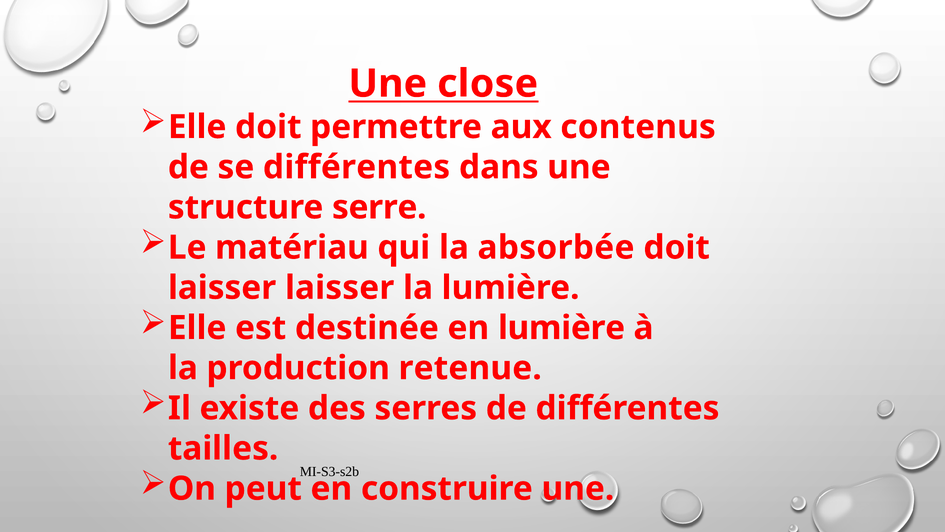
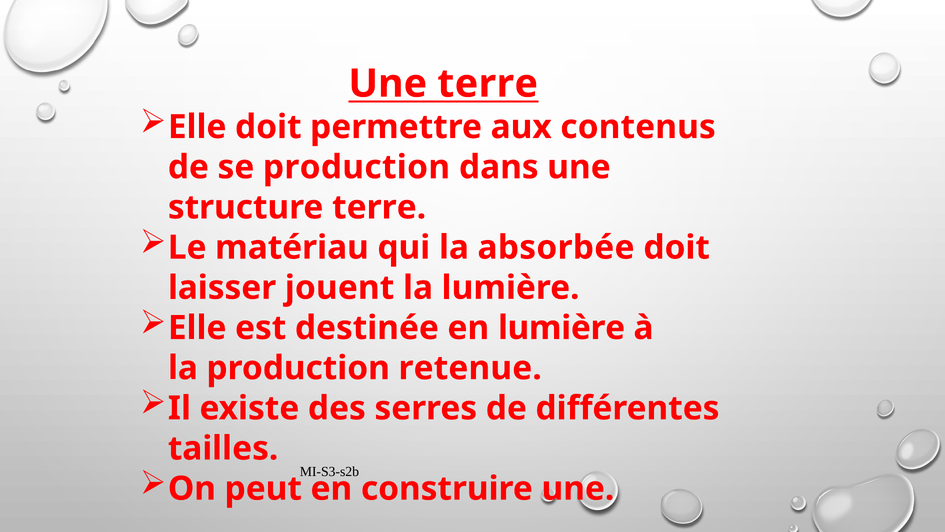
Une close: close -> terre (488, 84)
se différentes: différentes -> production (356, 167)
structure serre: serre -> terre (379, 207)
laisser laisser: laisser -> jouent (340, 288)
